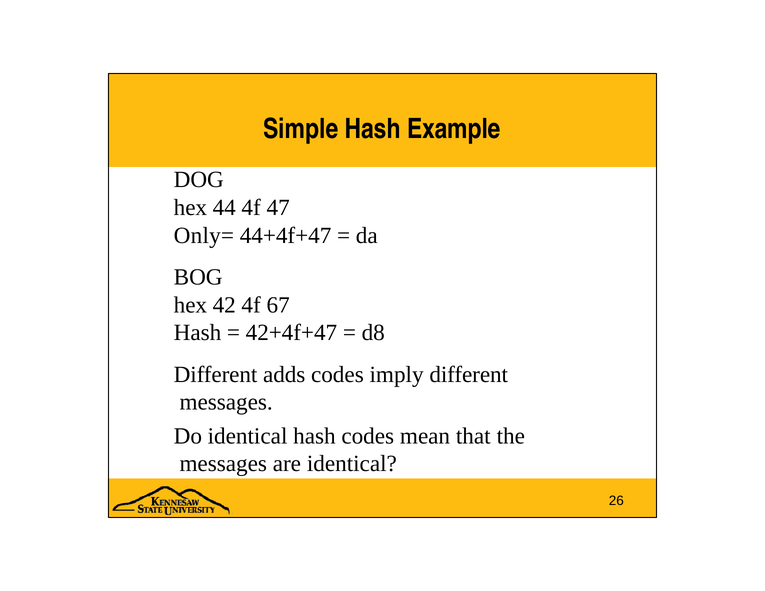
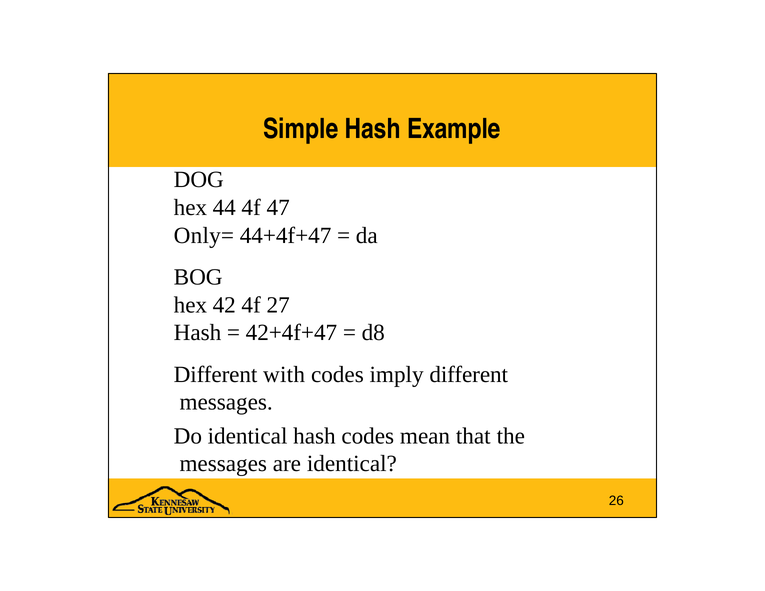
67: 67 -> 27 (278, 305)
adds: adds -> with (284, 375)
